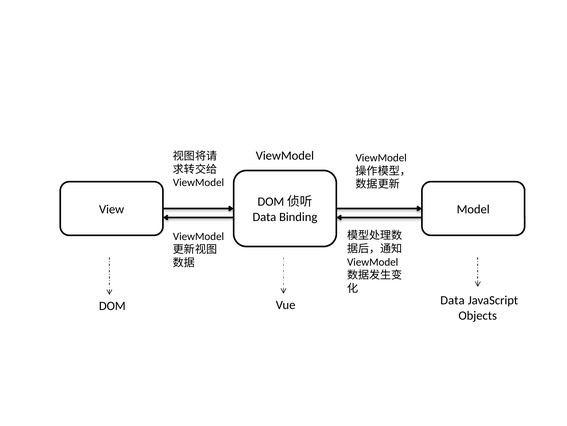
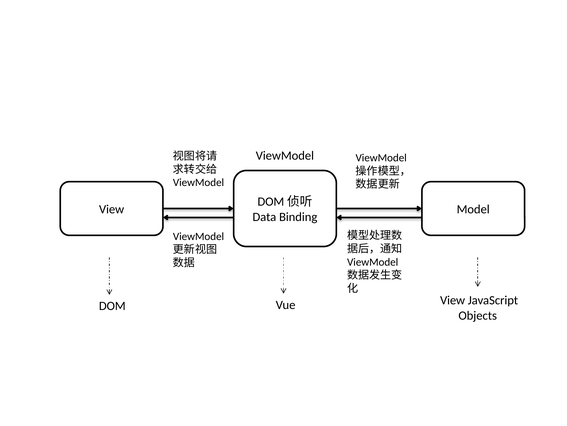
Vue Data: Data -> View (453, 300)
